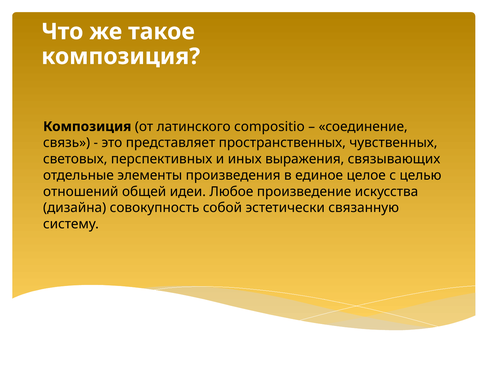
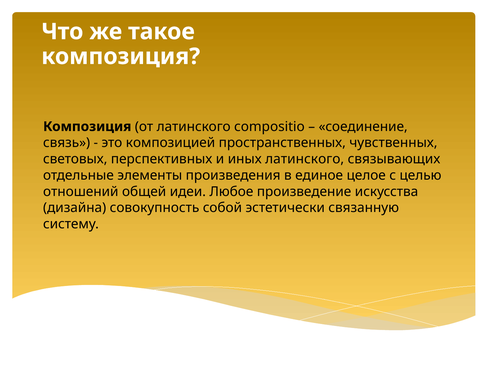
представляет: представляет -> композицией (171, 143)
иных выражения: выражения -> латинского (305, 159)
